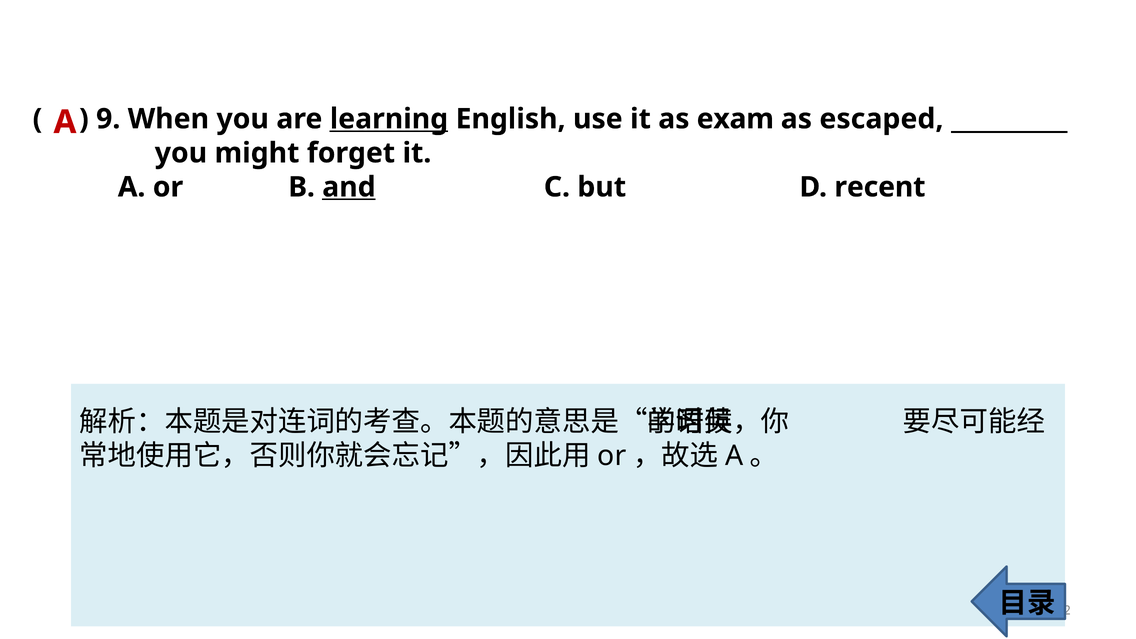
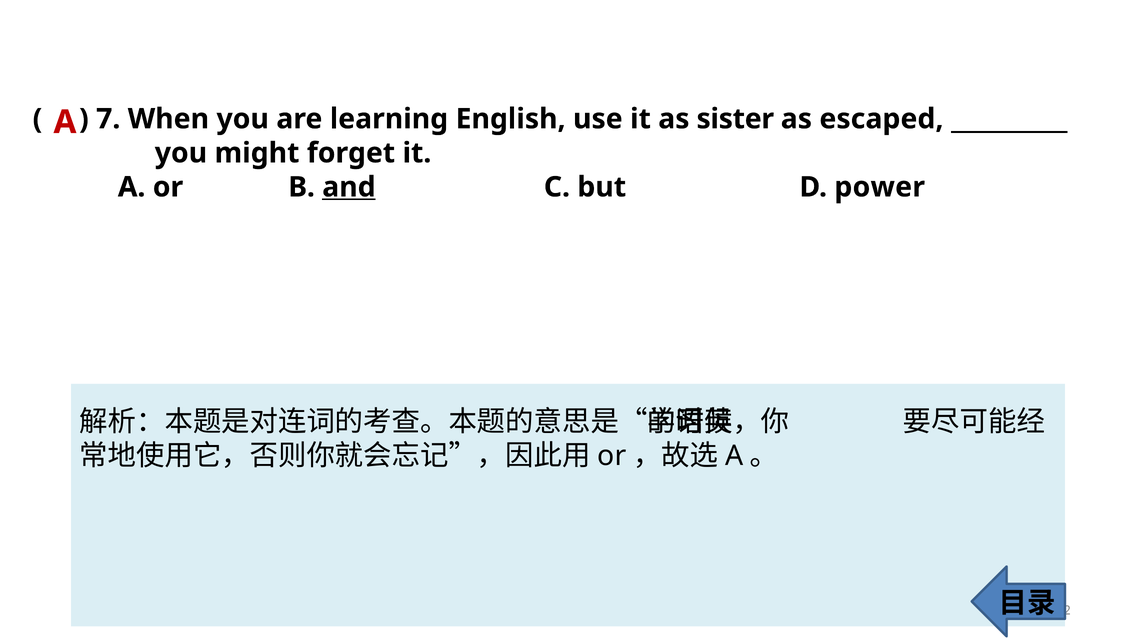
9: 9 -> 7 (108, 119)
learning underline: present -> none (389, 119)
exam: exam -> sister (735, 119)
recent: recent -> power (880, 187)
